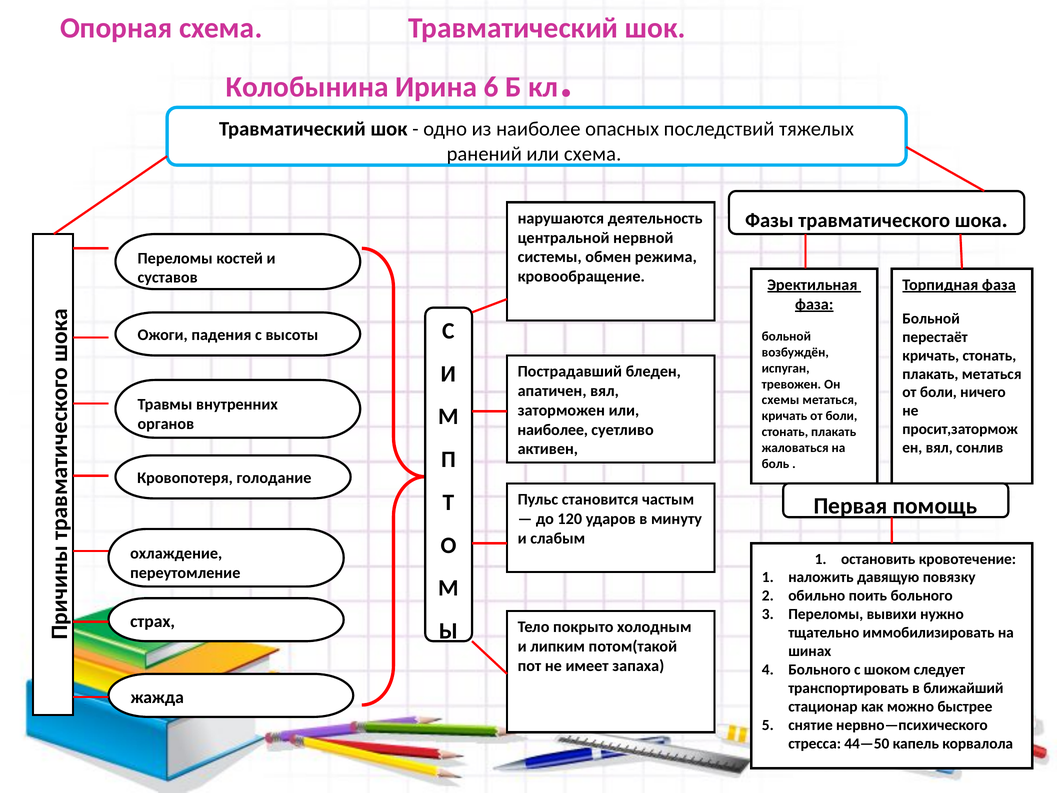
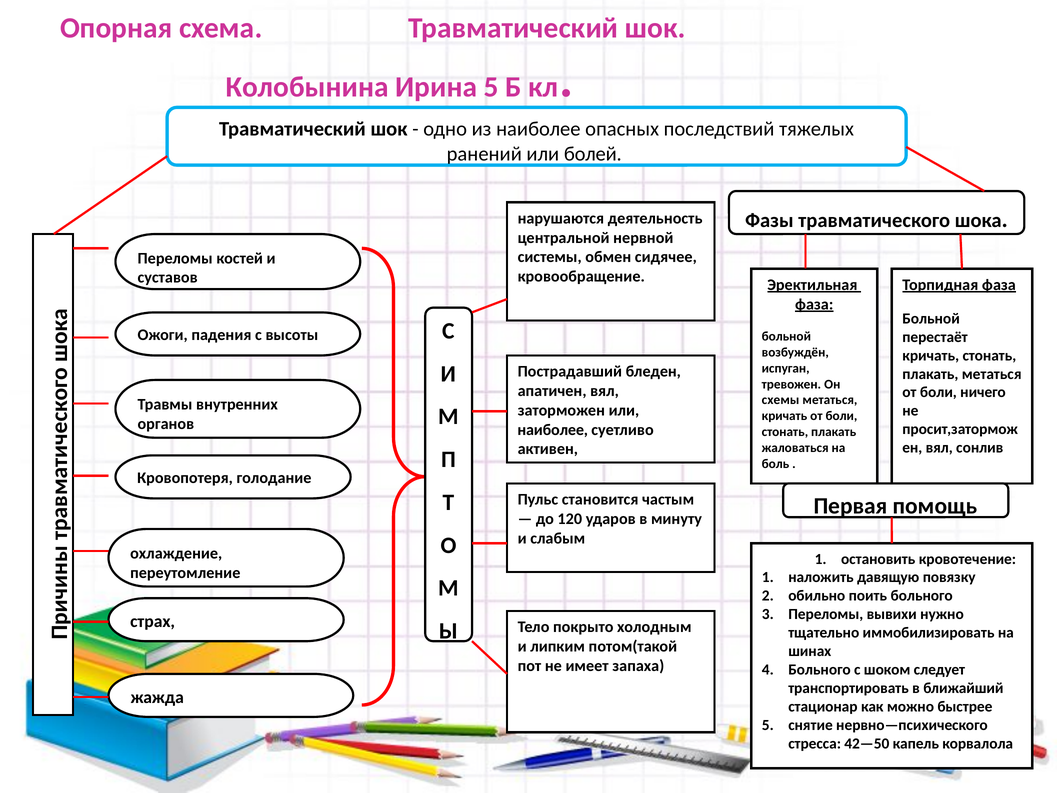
Ирина 6: 6 -> 5 (491, 87)
или схема: схема -> болей (593, 154)
режима: режима -> сидячее (666, 257)
44—50: 44—50 -> 42—50 (867, 744)
